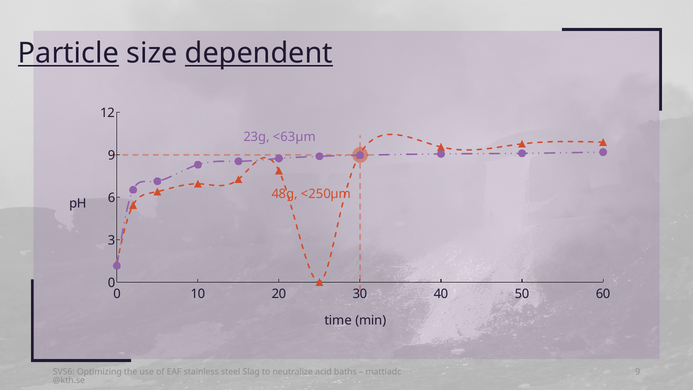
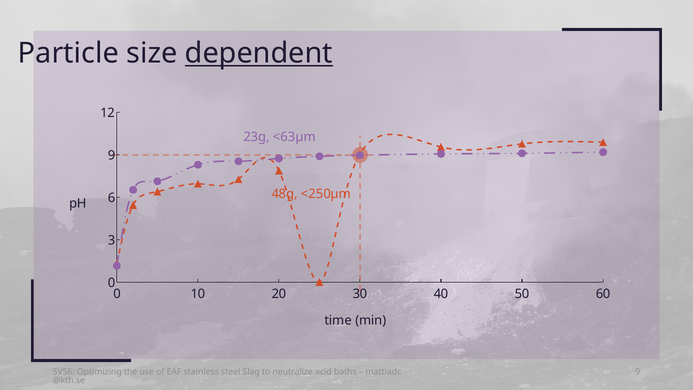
Particle underline: present -> none (68, 53)
